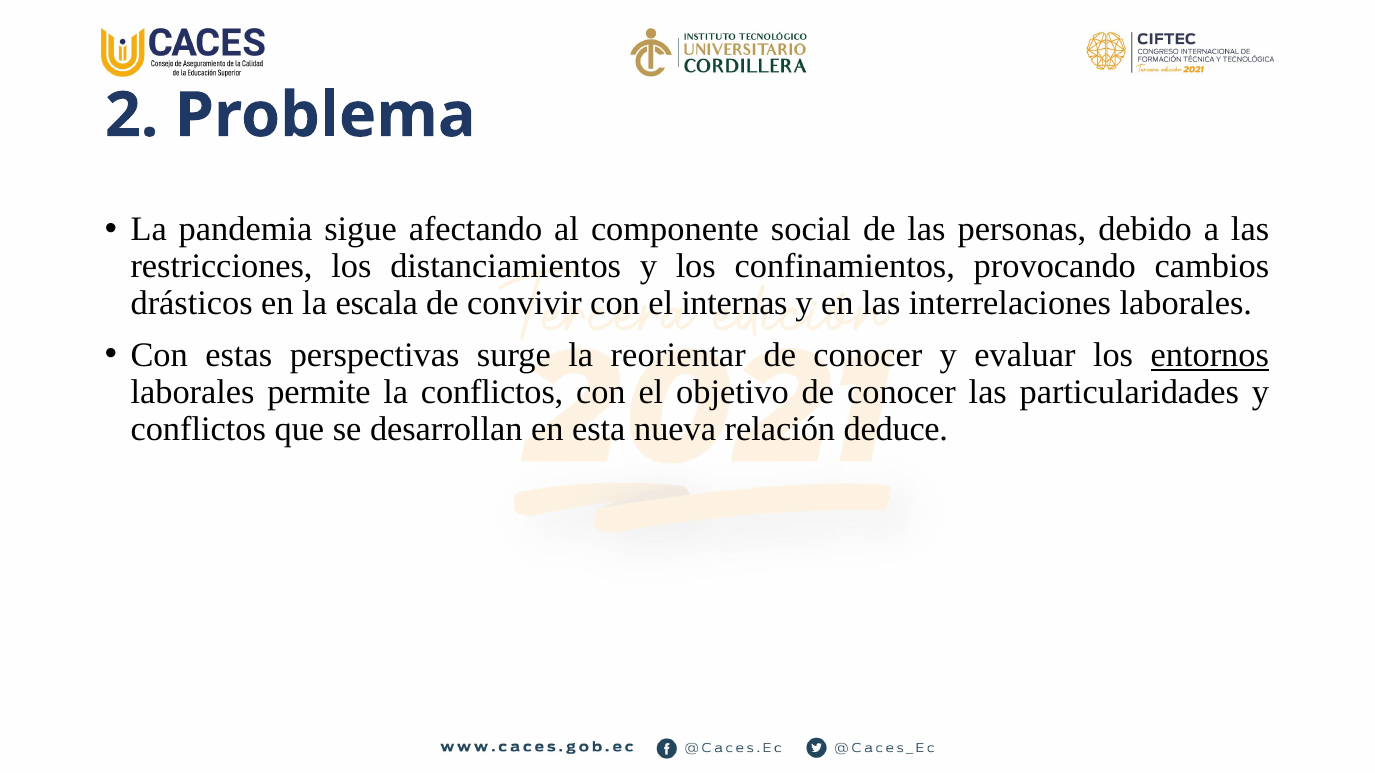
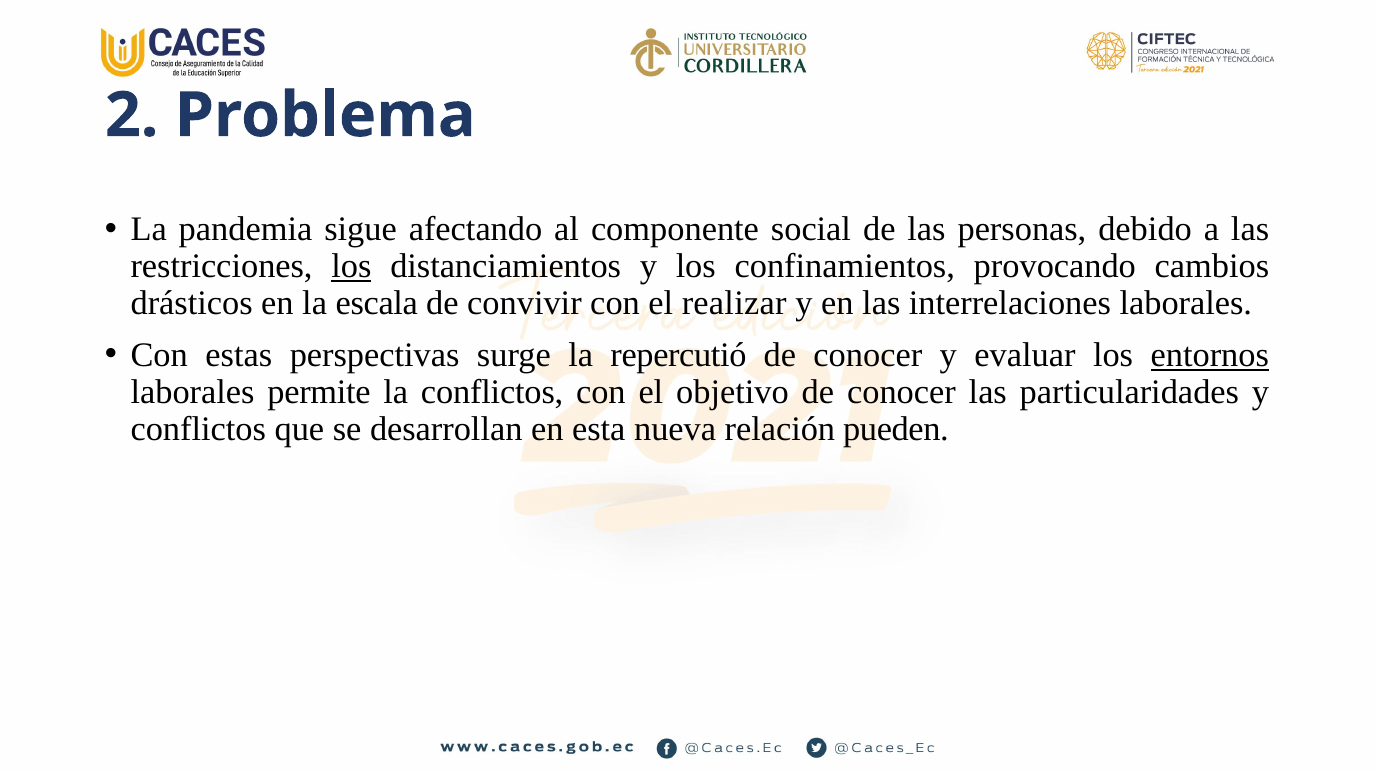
los underline: none -> present (351, 267)
internas: internas -> realizar (734, 304)
reorientar: reorientar -> repercutió (678, 355)
deduce: deduce -> pueden (896, 429)
